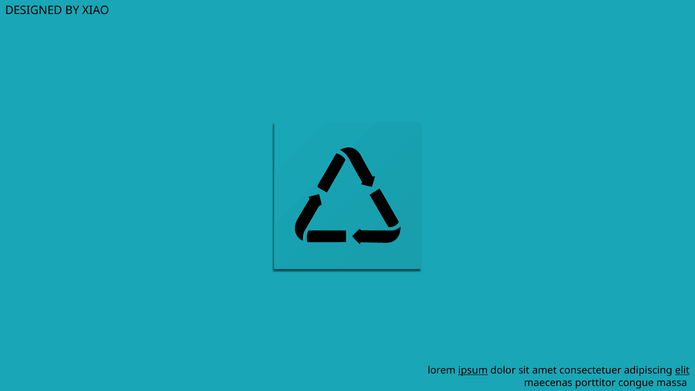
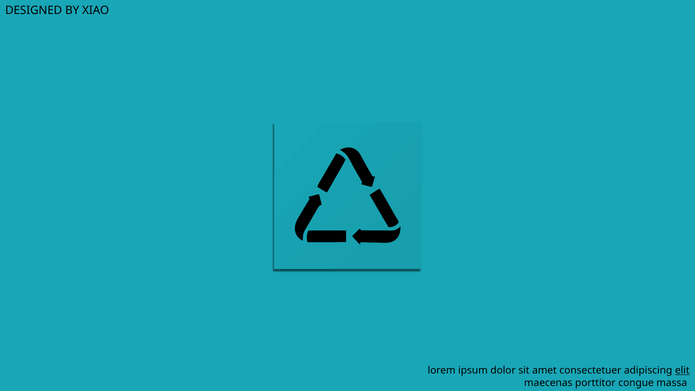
ipsum underline: present -> none (473, 370)
